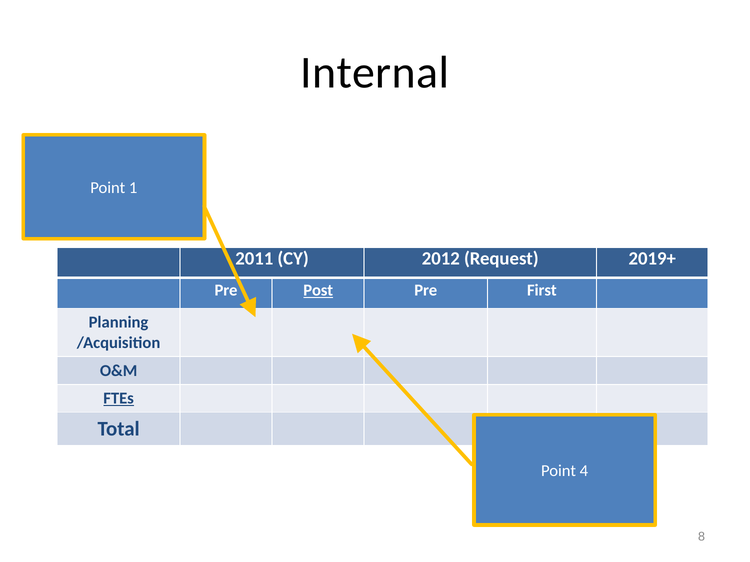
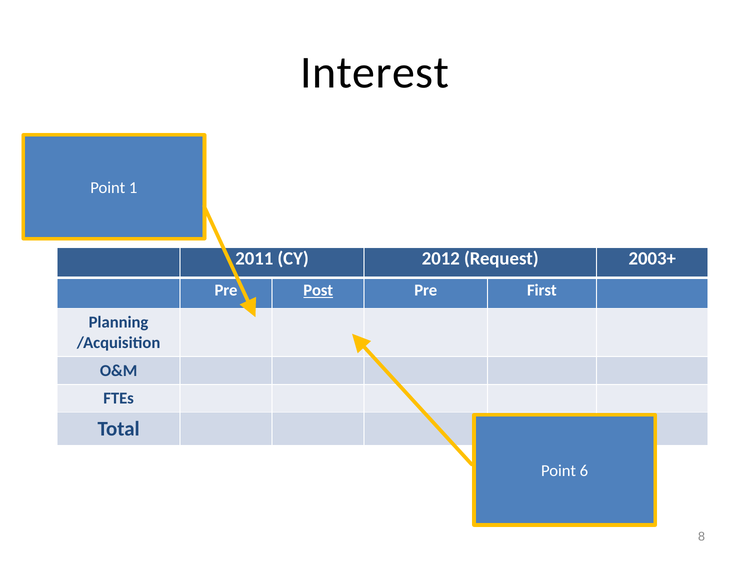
Internal: Internal -> Interest (375, 73)
2019+: 2019+ -> 2003+ (652, 259)
FTEs underline: present -> none (119, 399)
4: 4 -> 6 (584, 471)
